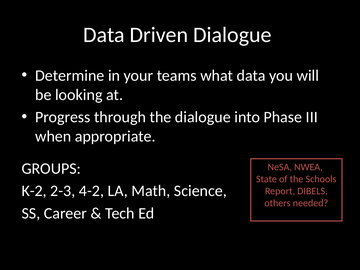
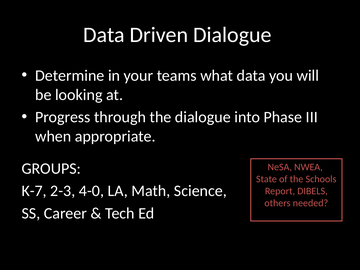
K-2: K-2 -> K-7 (34, 191)
4-2: 4-2 -> 4-0 (91, 191)
